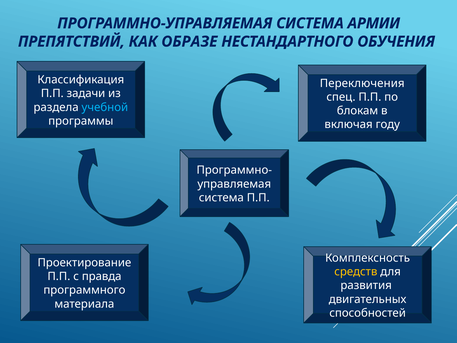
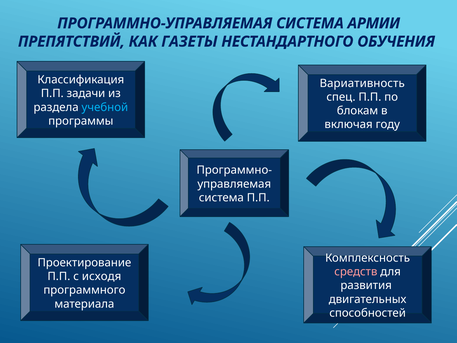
ОБРАЗЕ: ОБРАЗЕ -> ГАЗЕТЫ (189, 42)
Переключения: Переключения -> Вариативность (362, 83)
средств colour: yellow -> pink (356, 272)
правда: правда -> исходя (102, 276)
